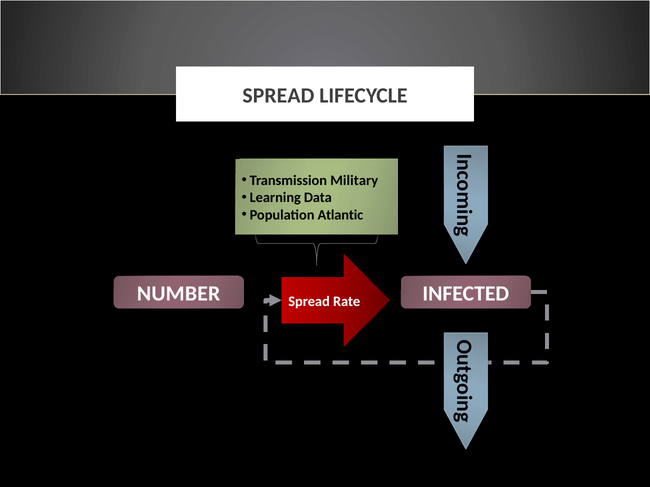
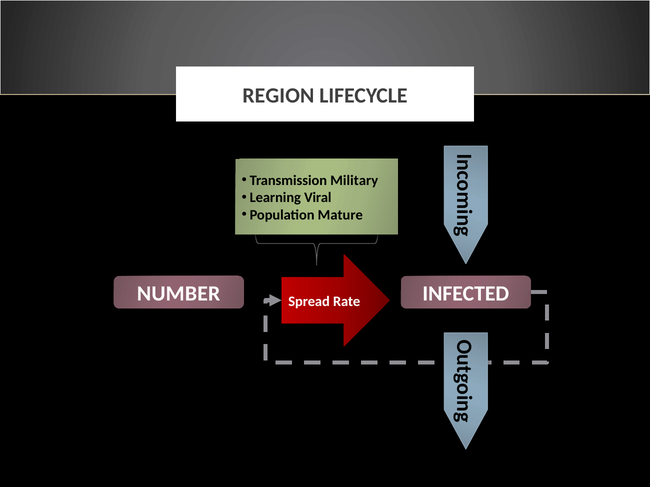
SPREAD: SPREAD -> REGION (278, 96)
Data: Data -> Viral (318, 198)
Atlantic: Atlantic -> Mature (340, 215)
